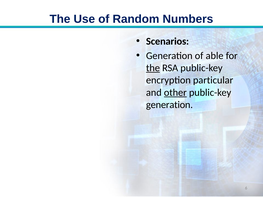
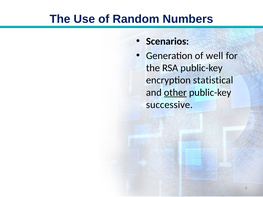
able: able -> well (215, 56)
the underline: present -> none (153, 68)
particular: particular -> statistical (213, 80)
generation: generation -> successive (169, 105)
